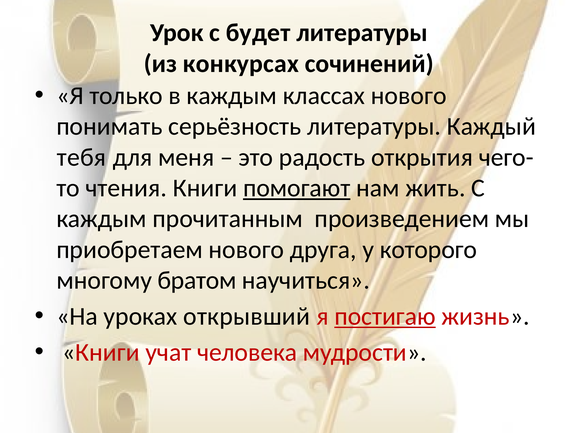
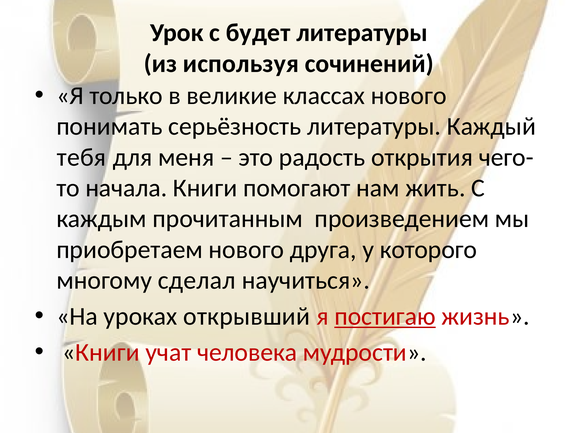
конкурсах: конкурсах -> используя (241, 64)
в каждым: каждым -> великие (232, 96)
чтения: чтения -> начала (126, 188)
помогают underline: present -> none (297, 188)
братом: братом -> сделал (197, 281)
